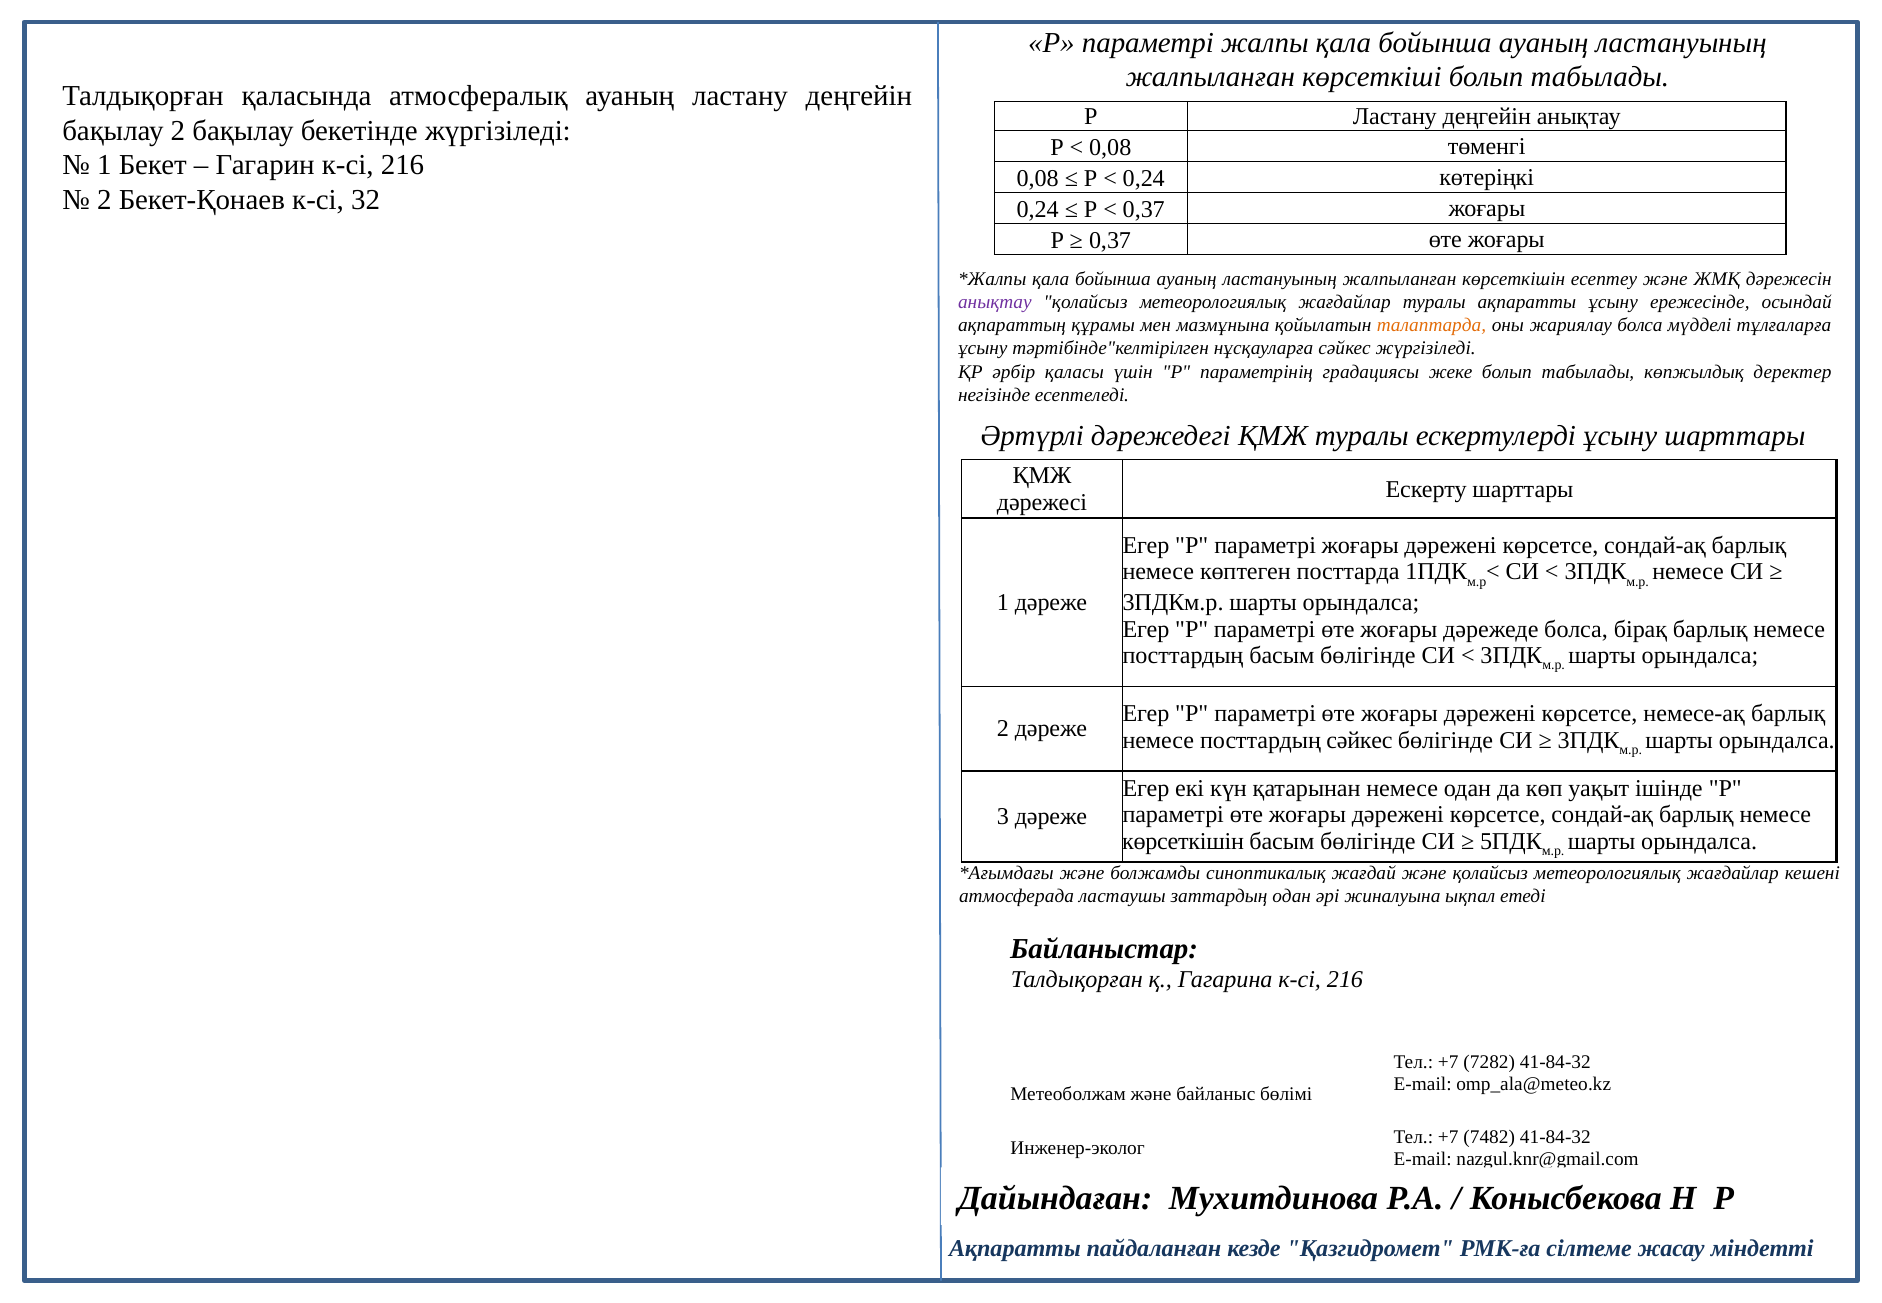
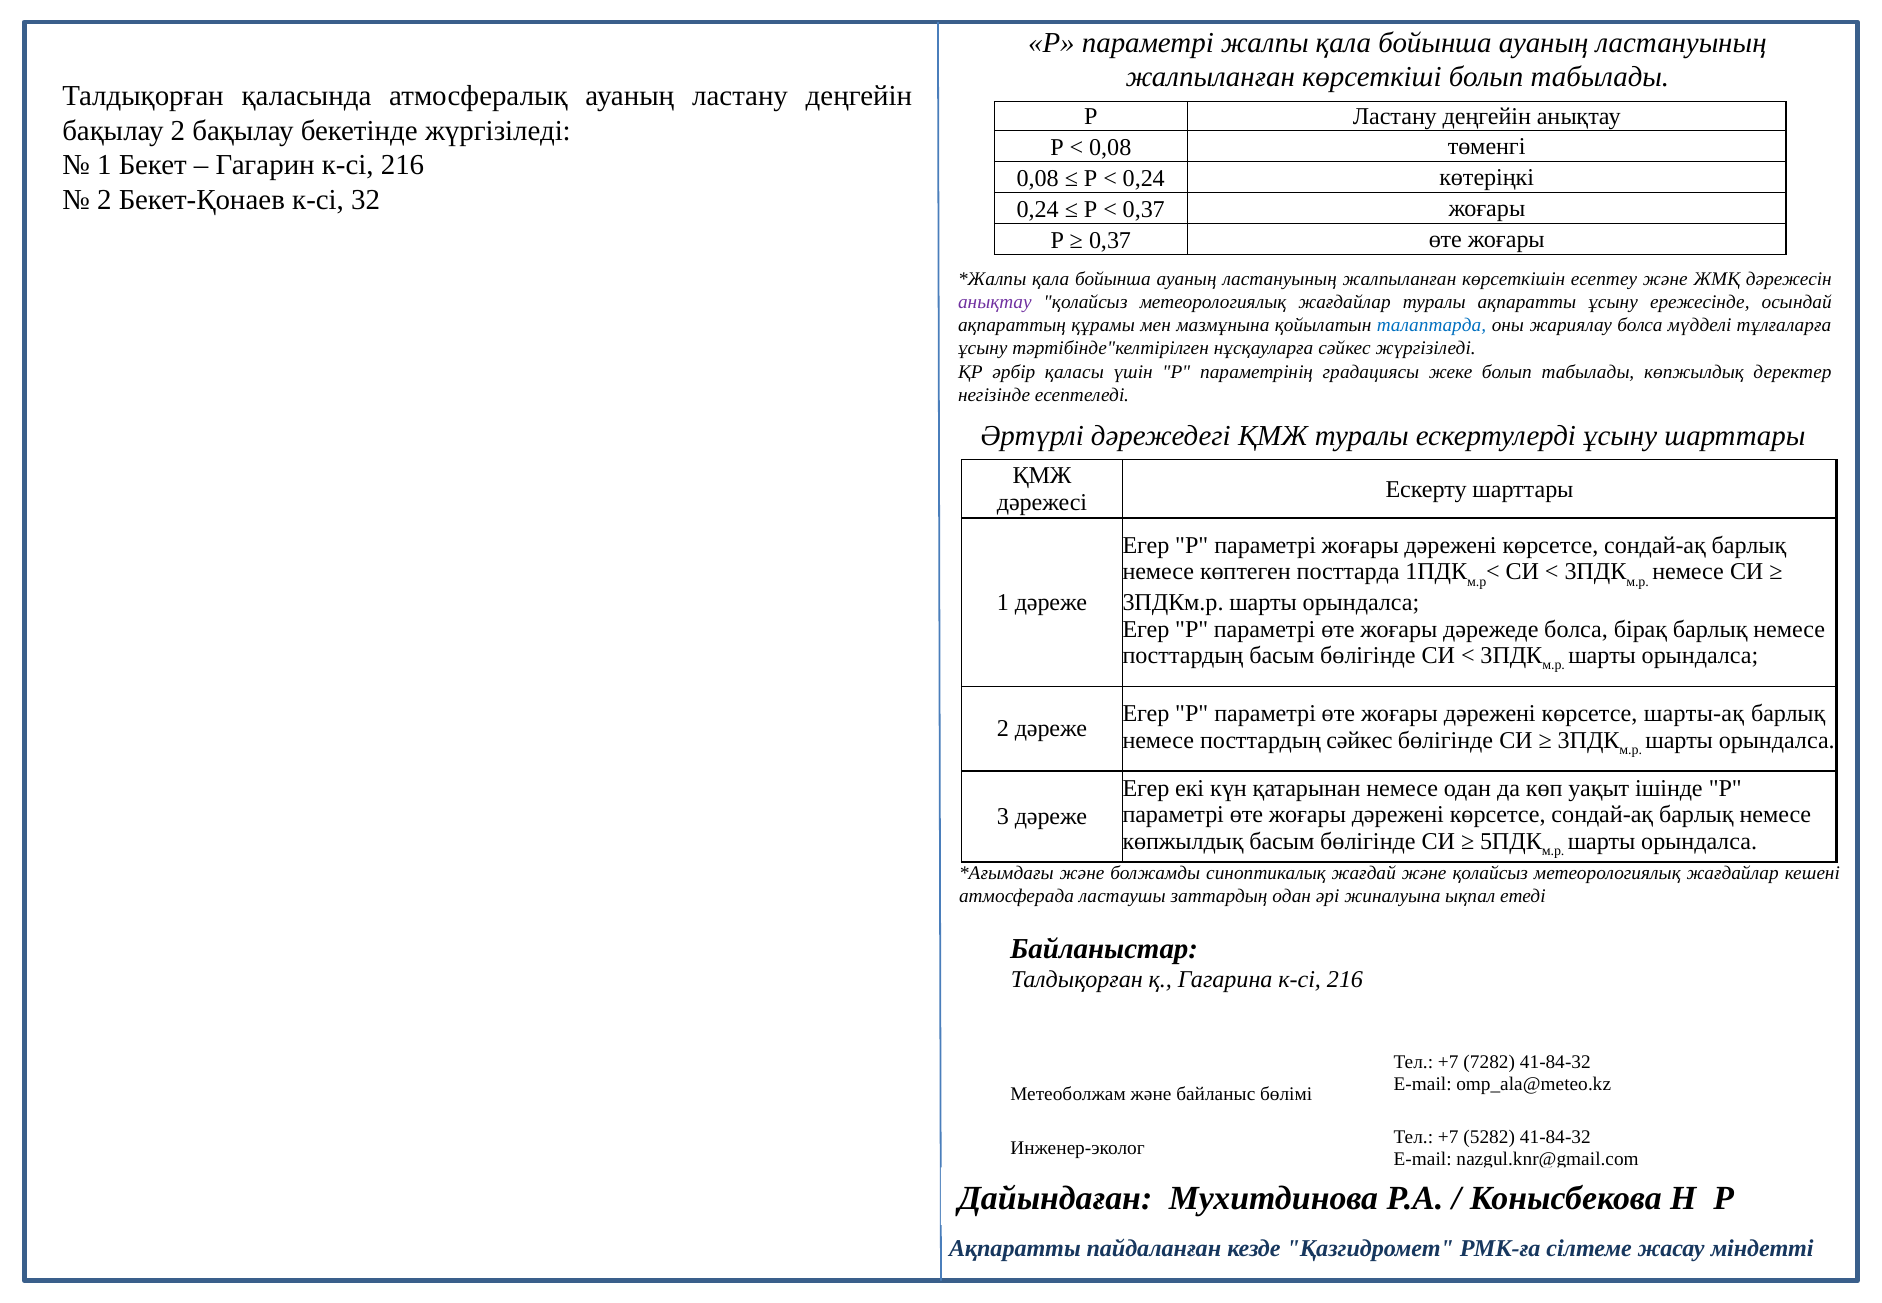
талаптарда colour: orange -> blue (1432, 325)
немесе-ақ: немесе-ақ -> шарты-ақ (1694, 714)
көрсеткішін: көрсеткішін -> көпжылдық (1183, 841)
7482: 7482 -> 5282 (1489, 1137)
